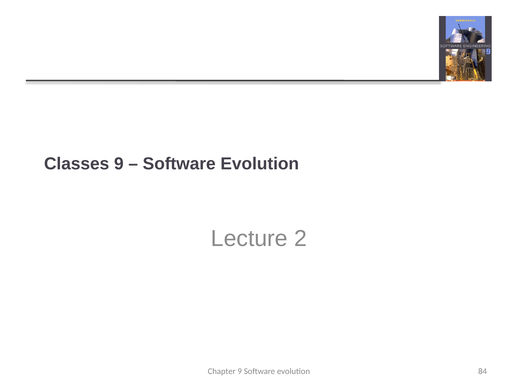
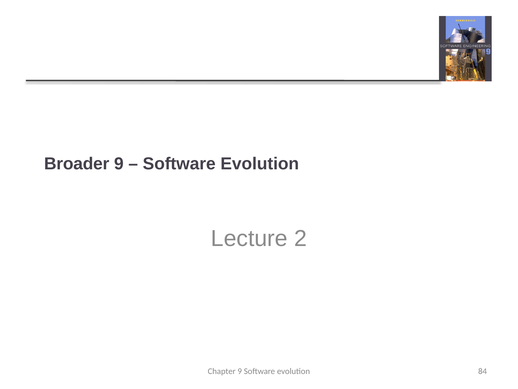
Classes: Classes -> Broader (77, 164)
